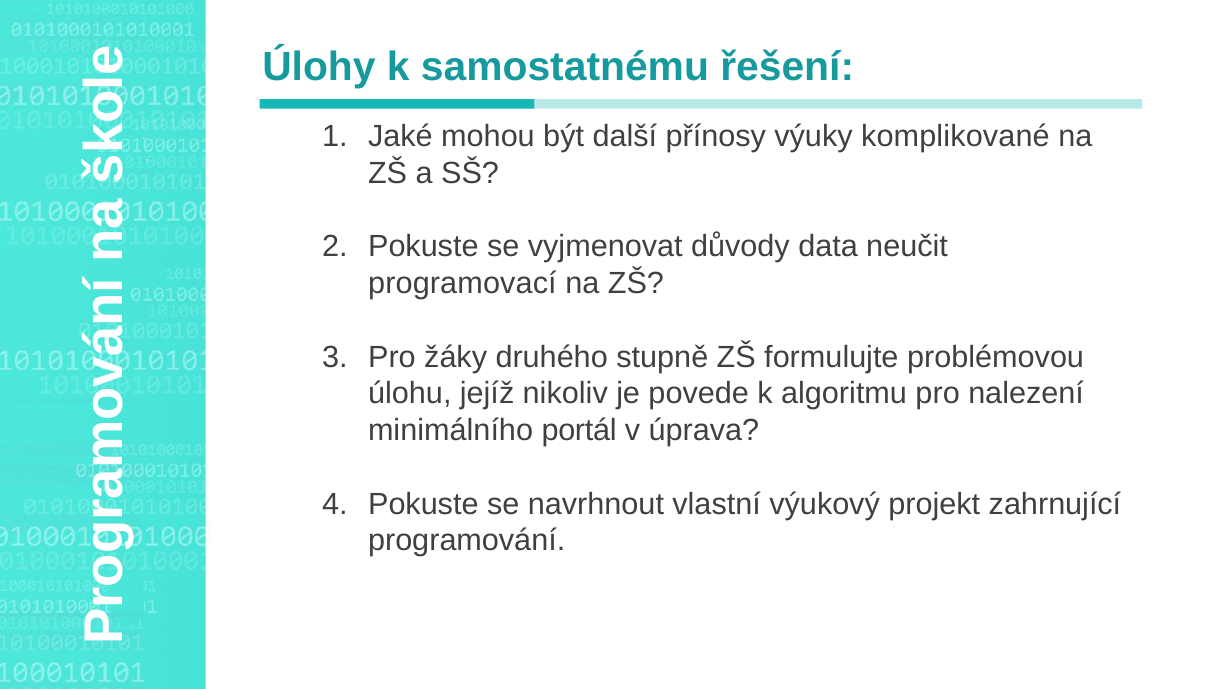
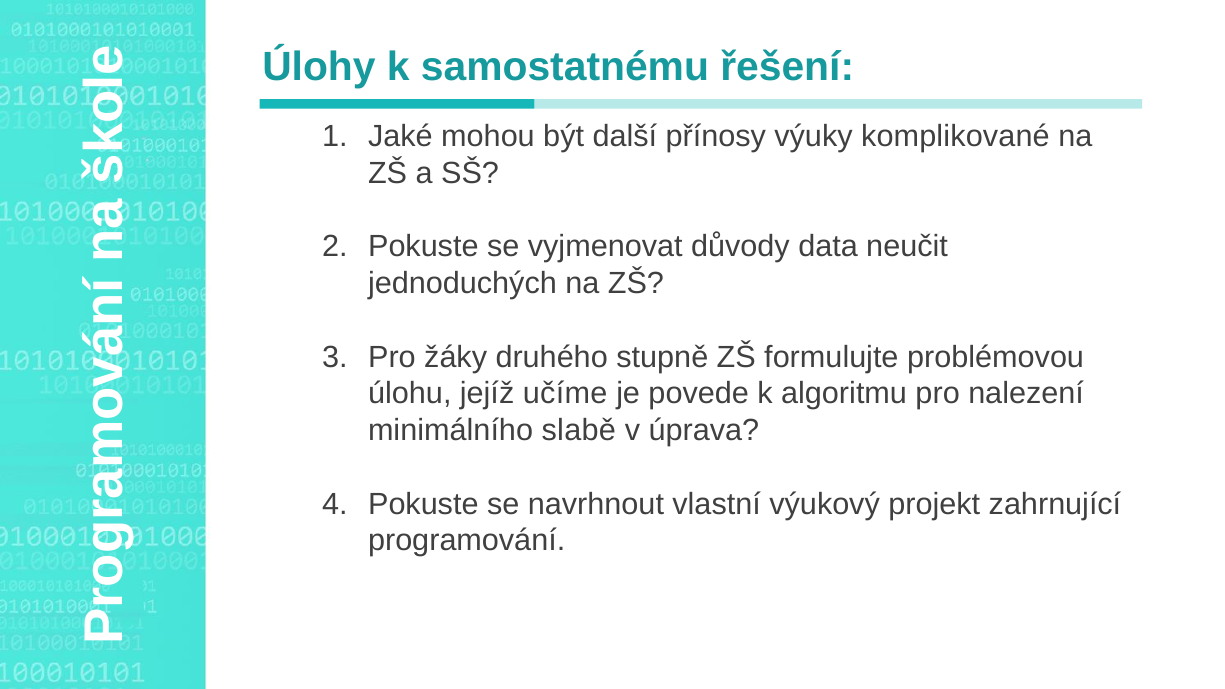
programovací: programovací -> jednoduchých (462, 284)
nikoliv: nikoliv -> učíme (565, 394)
portál: portál -> slabě (579, 431)
